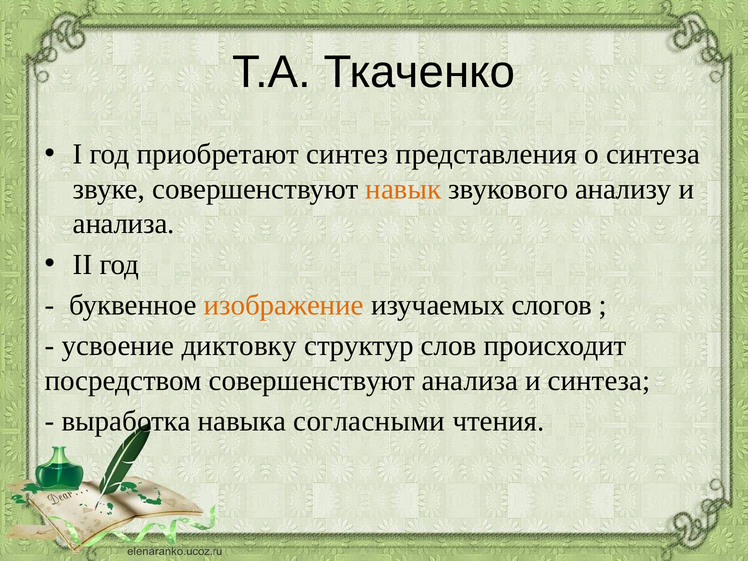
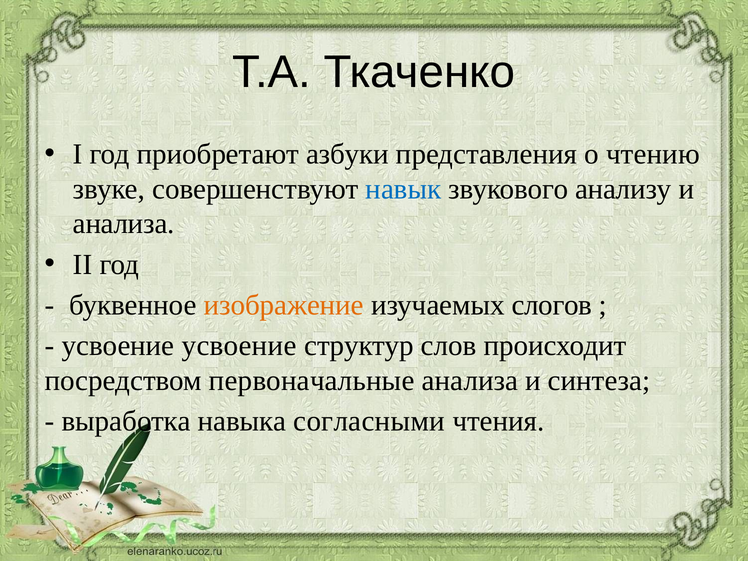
синтез: синтез -> азбуки (347, 154)
о синтеза: синтеза -> чтению (653, 154)
навык colour: orange -> blue (403, 189)
усвоение диктовку: диктовку -> усвоение (239, 346)
посредством совершенствуют: совершенствуют -> первоначальные (312, 381)
